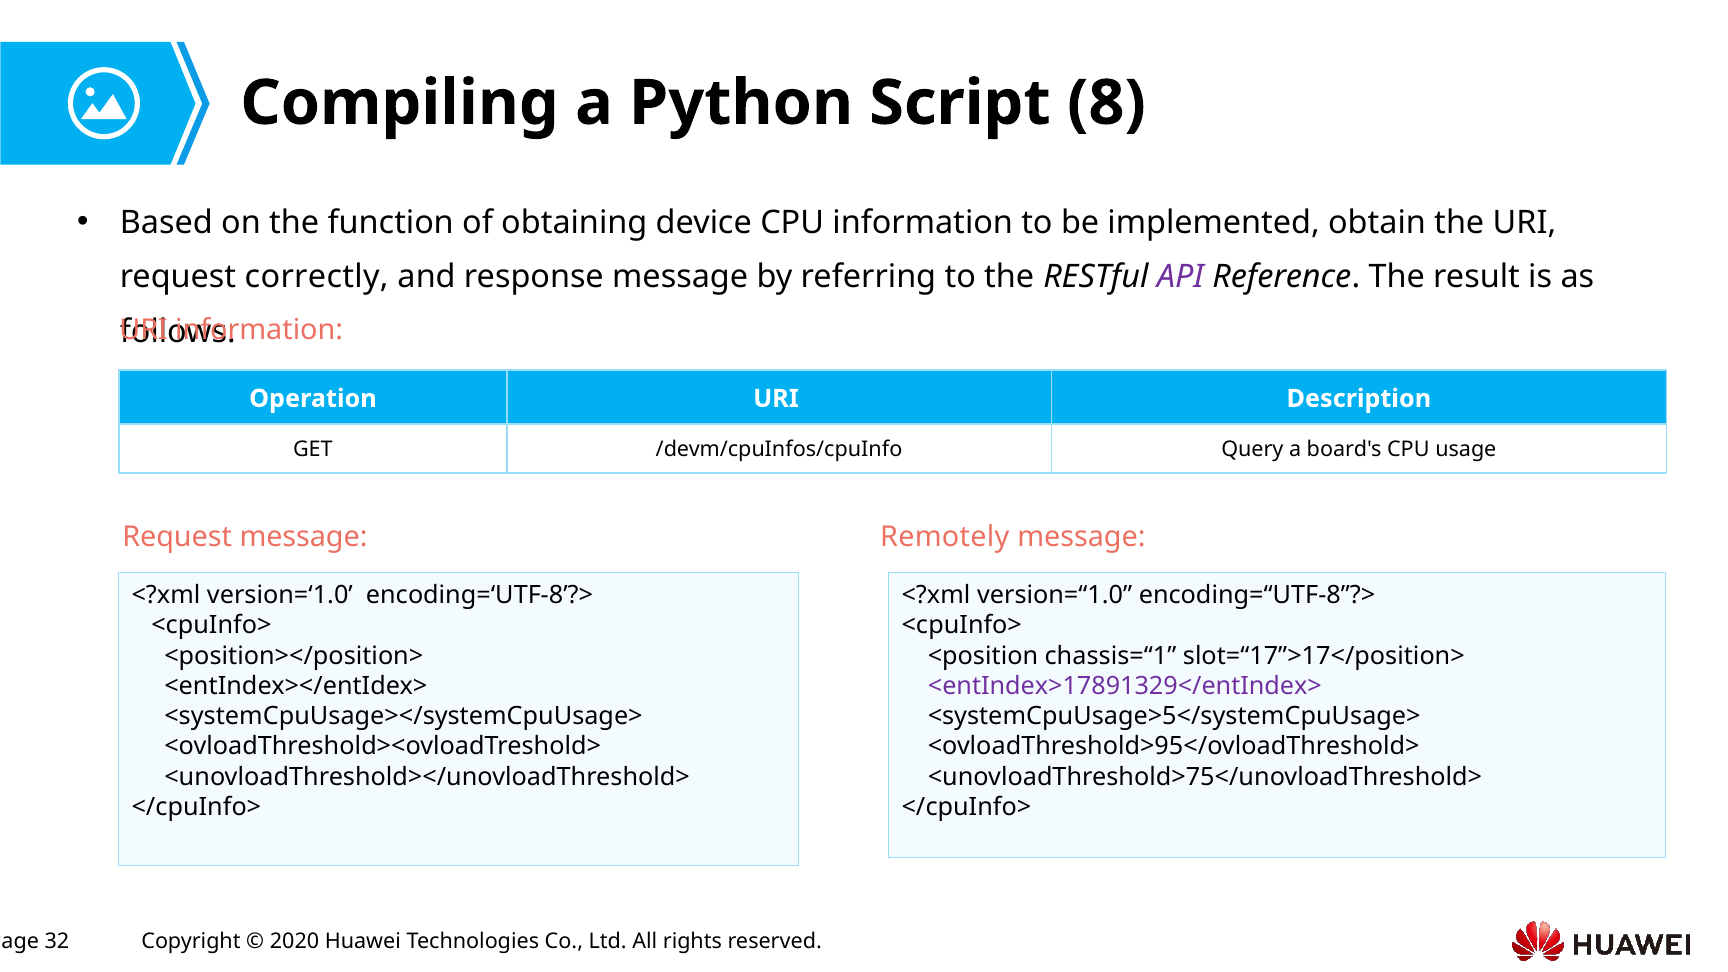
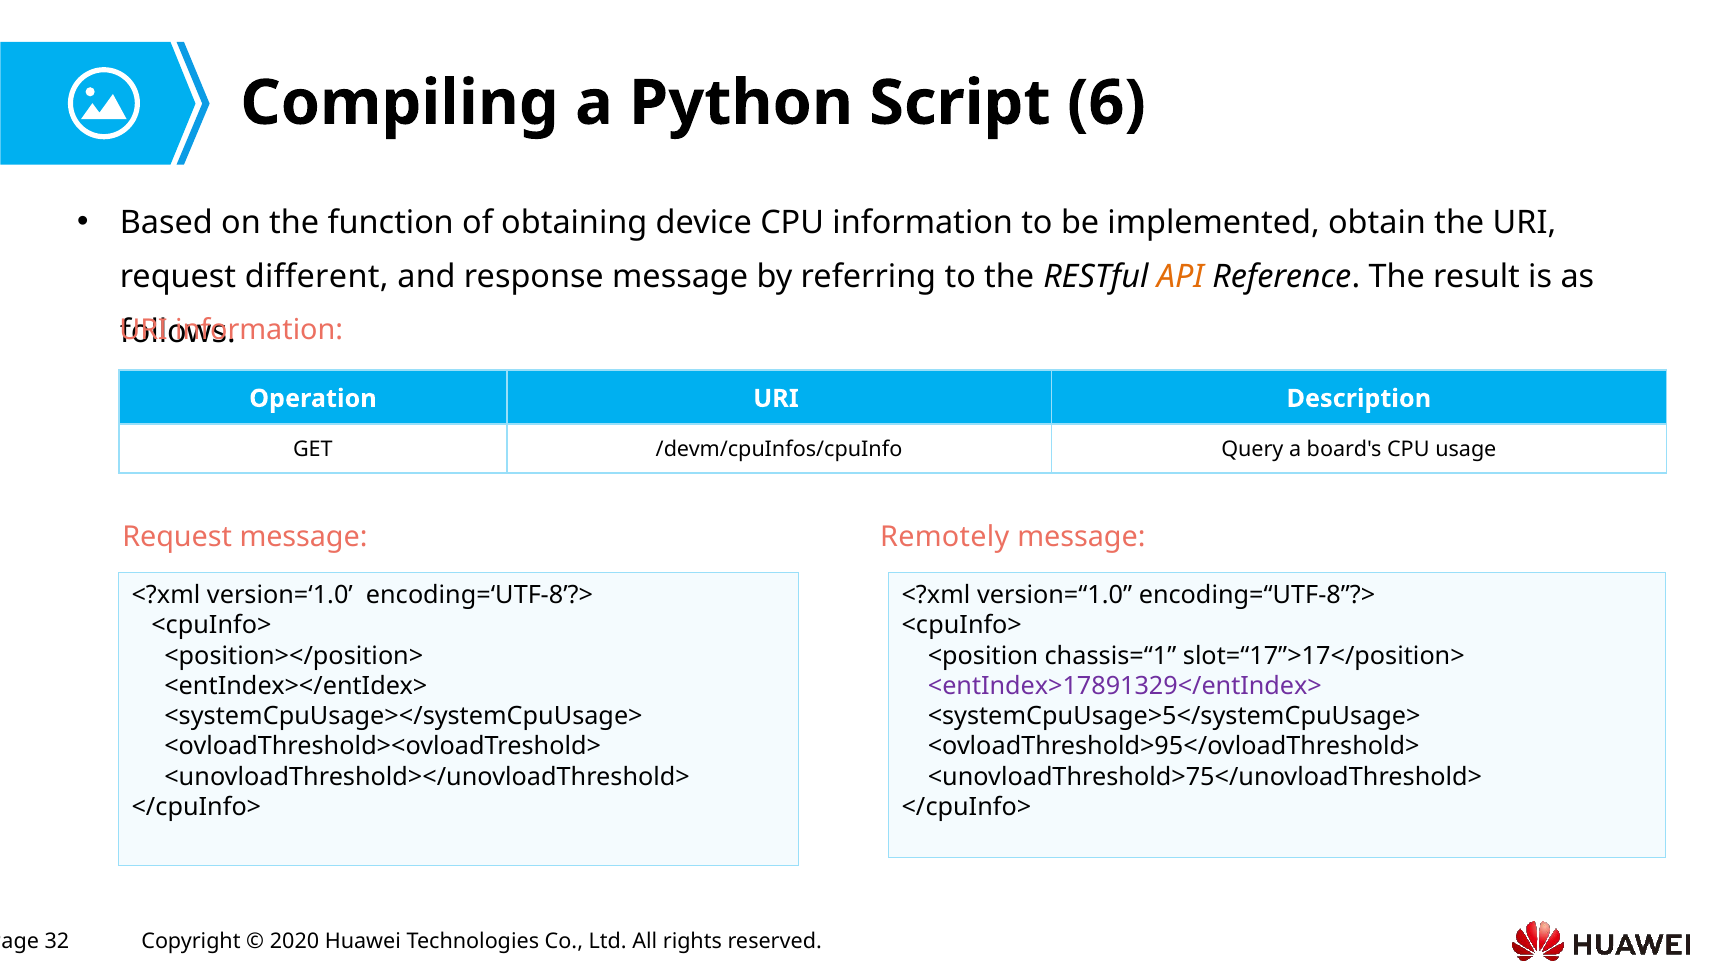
8: 8 -> 6 (1106, 103)
correctly: correctly -> different (317, 277)
API colour: purple -> orange (1180, 277)
